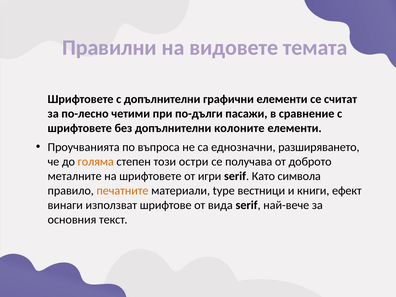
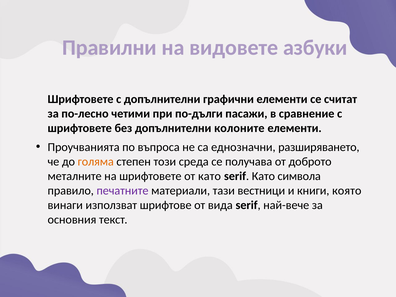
темата: темата -> азбуки (315, 48)
остри: остри -> среда (194, 162)
от игри: игри -> като (209, 176)
печатните colour: orange -> purple (123, 191)
type: type -> тази (224, 191)
ефект: ефект -> която (347, 191)
